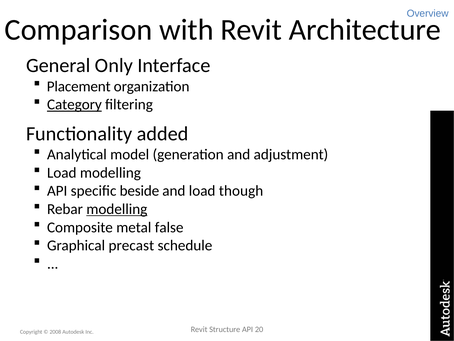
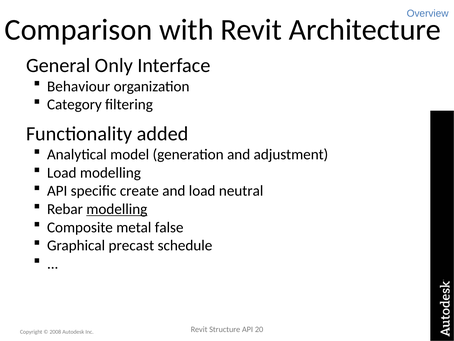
Placement: Placement -> Behaviour (79, 86)
Category underline: present -> none (74, 104)
beside: beside -> create (139, 191)
though: though -> neutral (241, 191)
